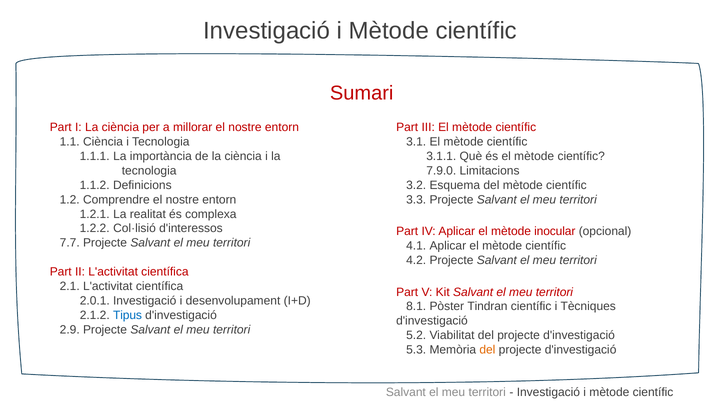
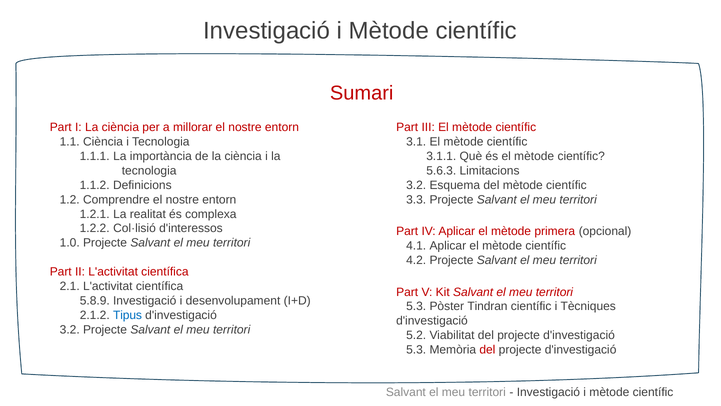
7.9.0: 7.9.0 -> 5.6.3 (441, 171)
inocular: inocular -> primera (555, 231)
7.7: 7.7 -> 1.0 (70, 243)
2.0.1: 2.0.1 -> 5.8.9 (95, 300)
8.1: 8.1 -> 5.3 (416, 306)
2.9: 2.9 -> 3.2 (70, 329)
del colour: orange -> red (487, 349)
